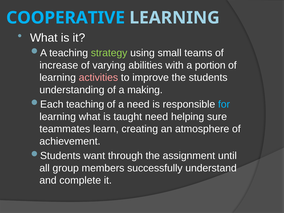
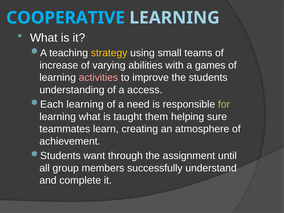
strategy colour: light green -> yellow (109, 53)
portion: portion -> games (210, 65)
making: making -> access (145, 90)
teaching: teaching -> learning (85, 104)
for colour: light blue -> light green (224, 104)
taught need: need -> them (157, 117)
